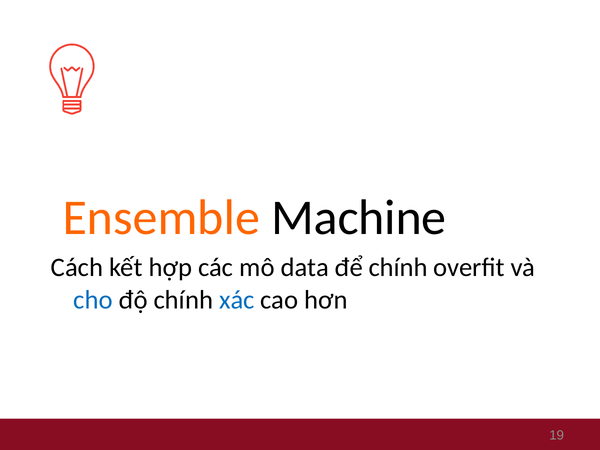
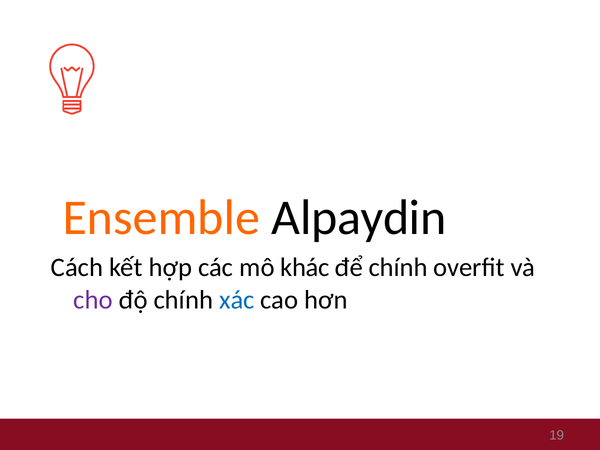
Machine: Machine -> Alpaydin (359, 217)
data: data -> khác (305, 268)
cho colour: blue -> purple (93, 300)
